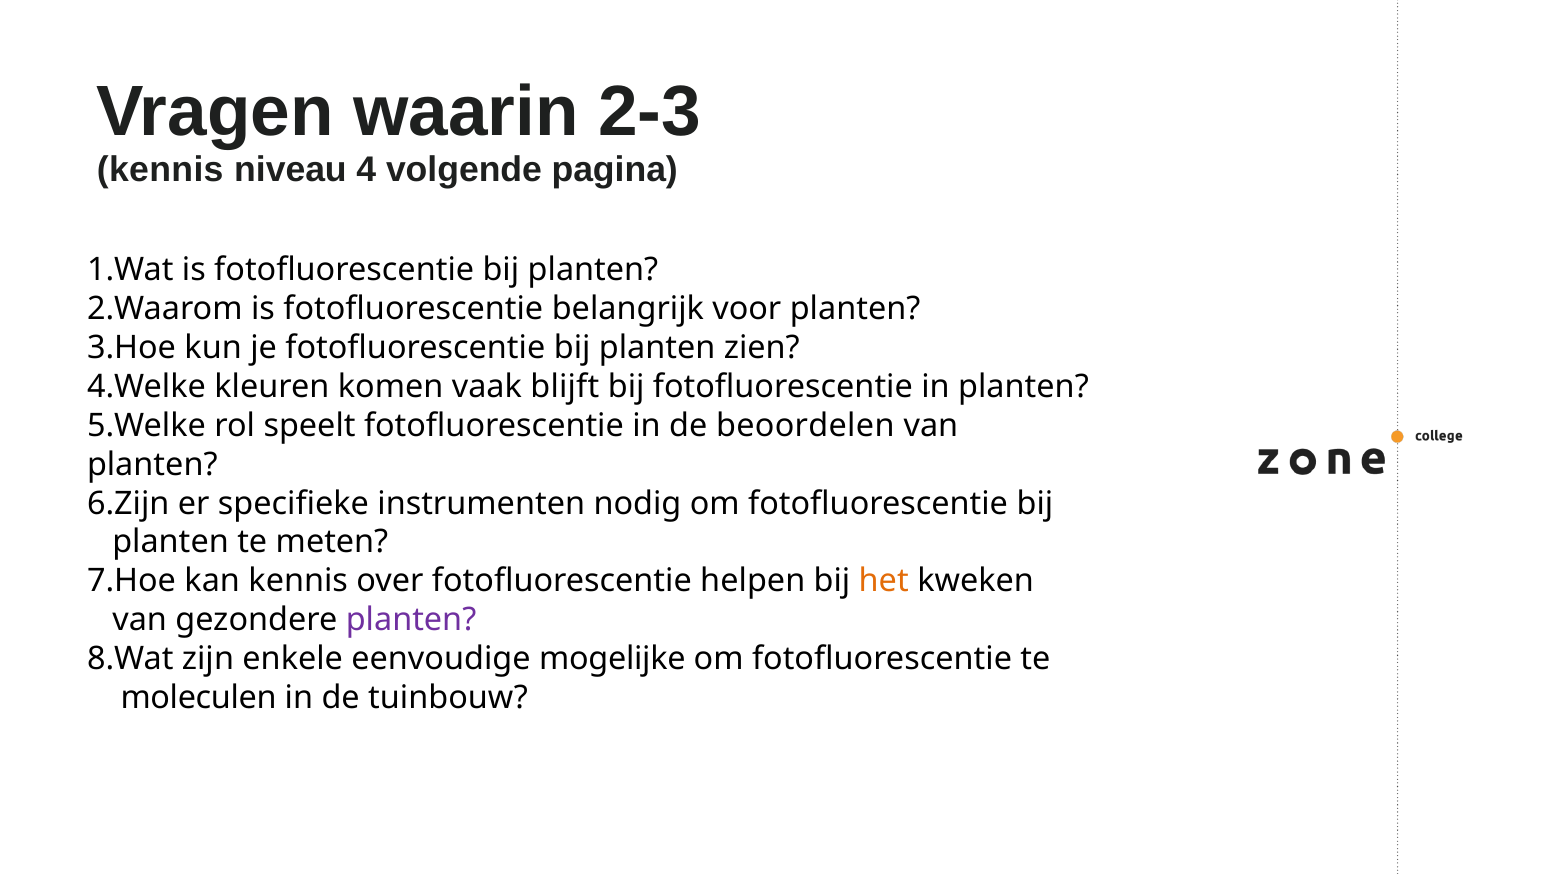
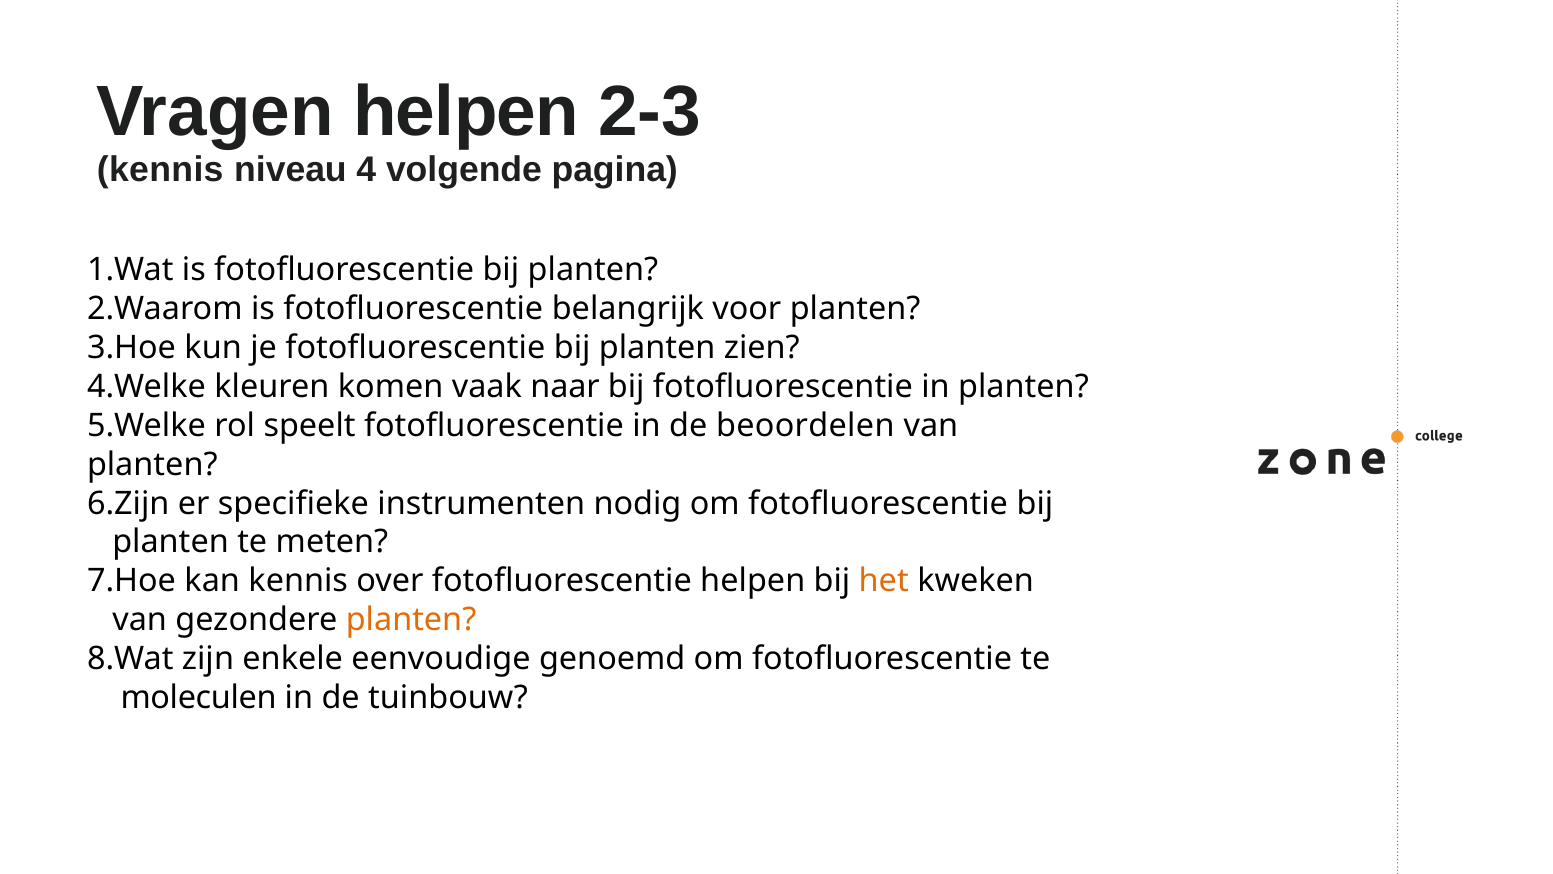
Vragen waarin: waarin -> helpen (466, 111)
blijft: blijft -> naar (565, 387)
planten colour: purple -> orange (411, 620)
mogelijke: mogelijke -> genoemd (612, 659)
